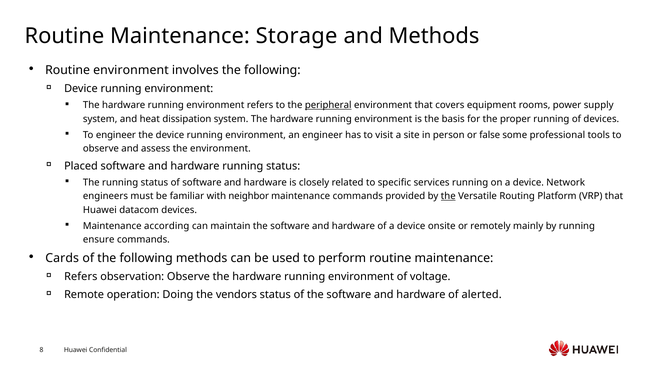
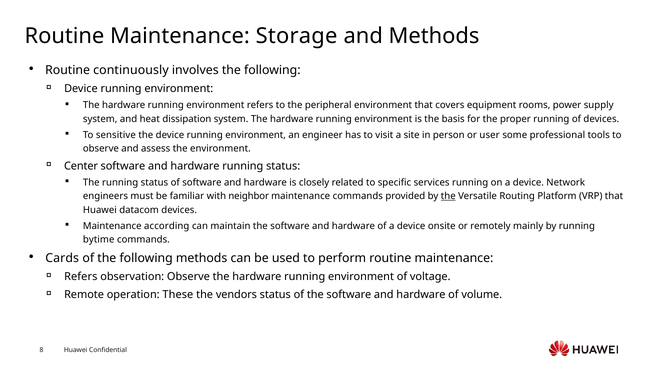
Routine environment: environment -> continuously (131, 70)
peripheral underline: present -> none (328, 105)
To engineer: engineer -> sensitive (116, 135)
false: false -> user (490, 135)
Placed: Placed -> Center (81, 166)
ensure: ensure -> bytime (99, 240)
Doing: Doing -> These (178, 294)
alerted: alerted -> volume (482, 294)
